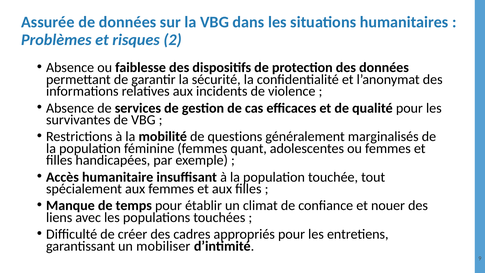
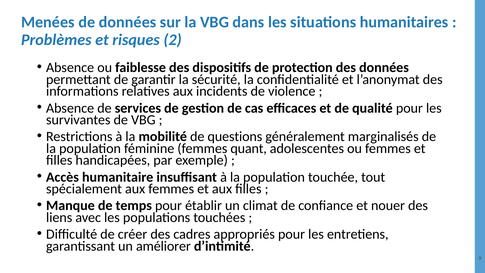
Assurée: Assurée -> Menées (48, 22)
mobiliser: mobiliser -> améliorer (163, 246)
